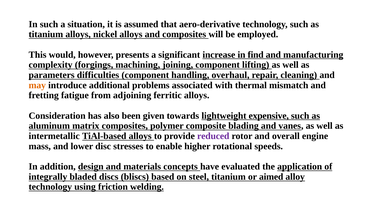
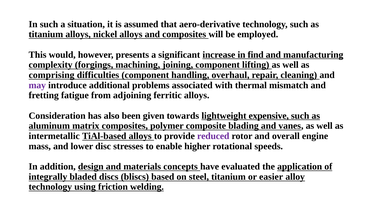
parameters: parameters -> comprising (52, 75)
may colour: orange -> purple (37, 85)
aimed: aimed -> easier (271, 176)
